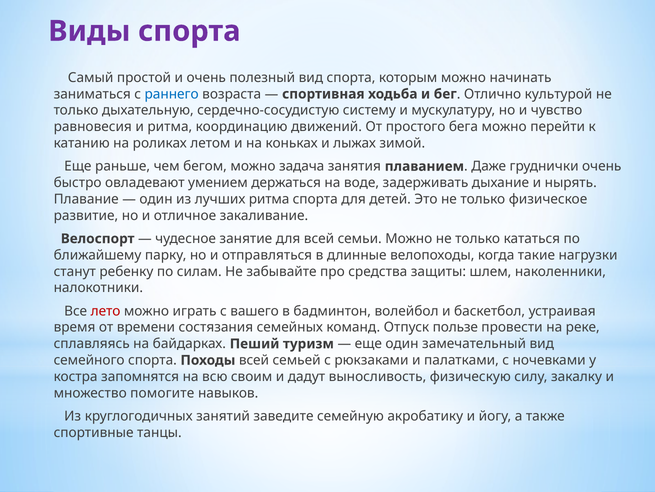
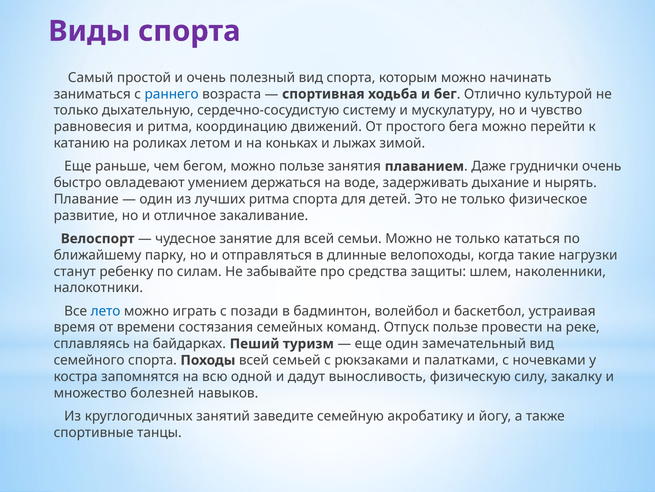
можно задача: задача -> пользе (302, 166)
лето colour: red -> blue (106, 311)
вашего: вашего -> позади (254, 311)
своим: своим -> одной (252, 376)
помогите: помогите -> болезней (162, 392)
